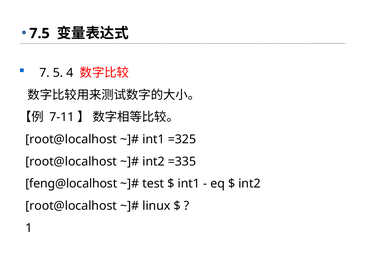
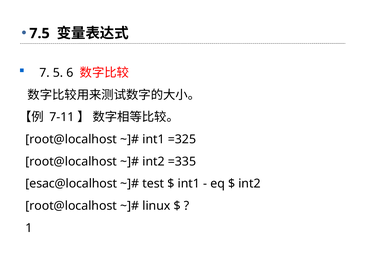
4: 4 -> 6 (70, 73)
feng@localhost: feng@localhost -> esac@localhost (71, 184)
